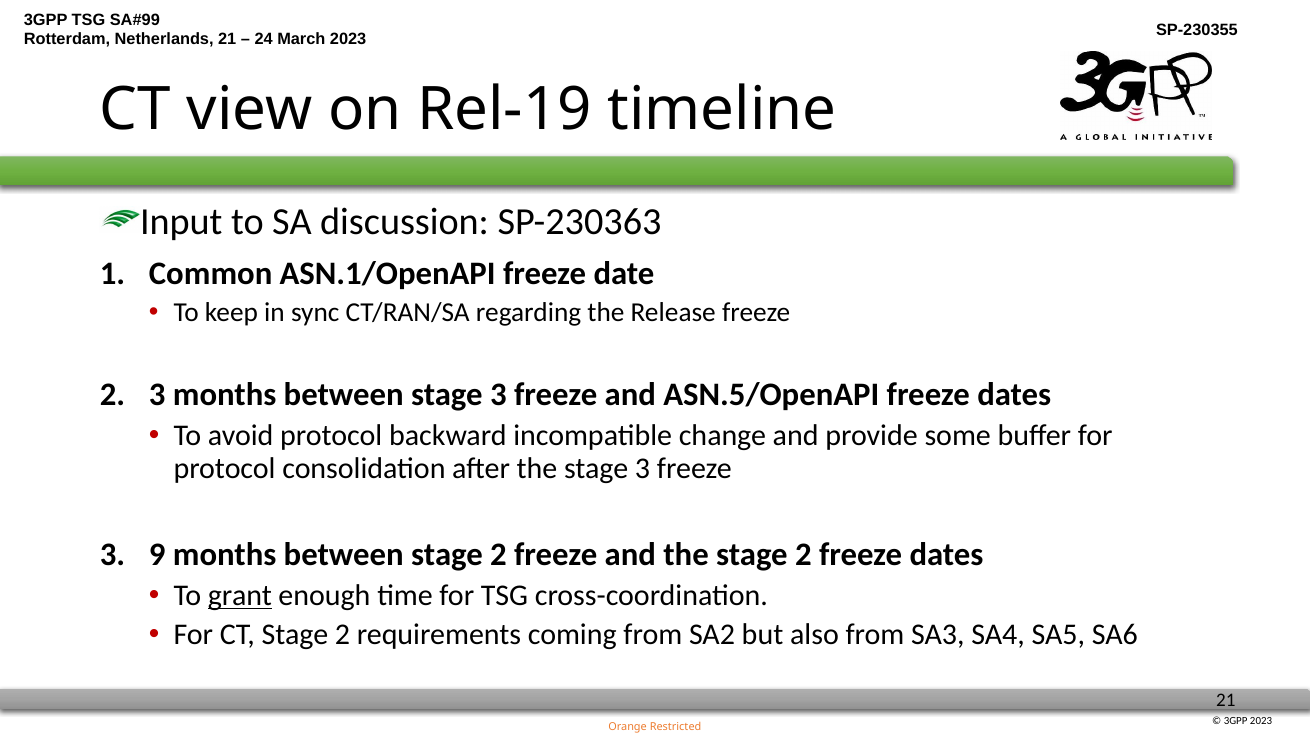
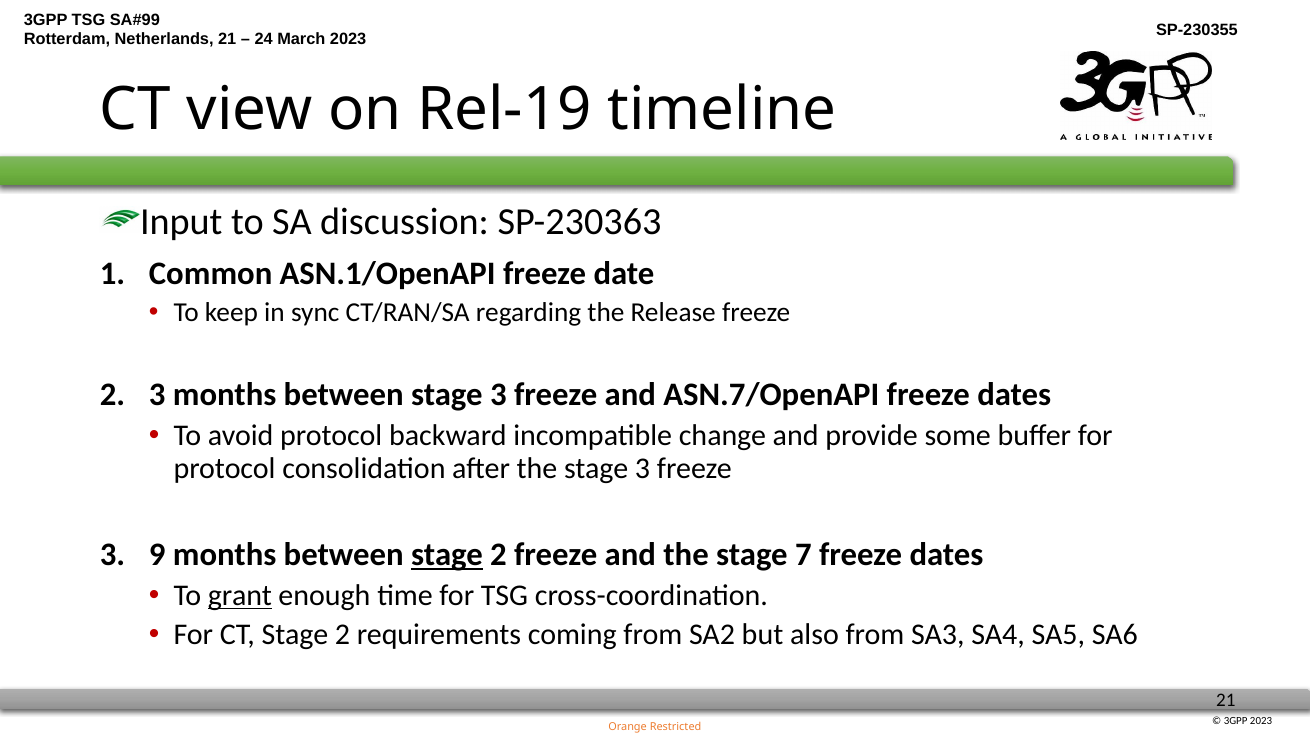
ASN.5/OpenAPI: ASN.5/OpenAPI -> ASN.7/OpenAPI (771, 395)
stage underline: none -> present (447, 555)
the stage 2: 2 -> 7 (803, 555)
